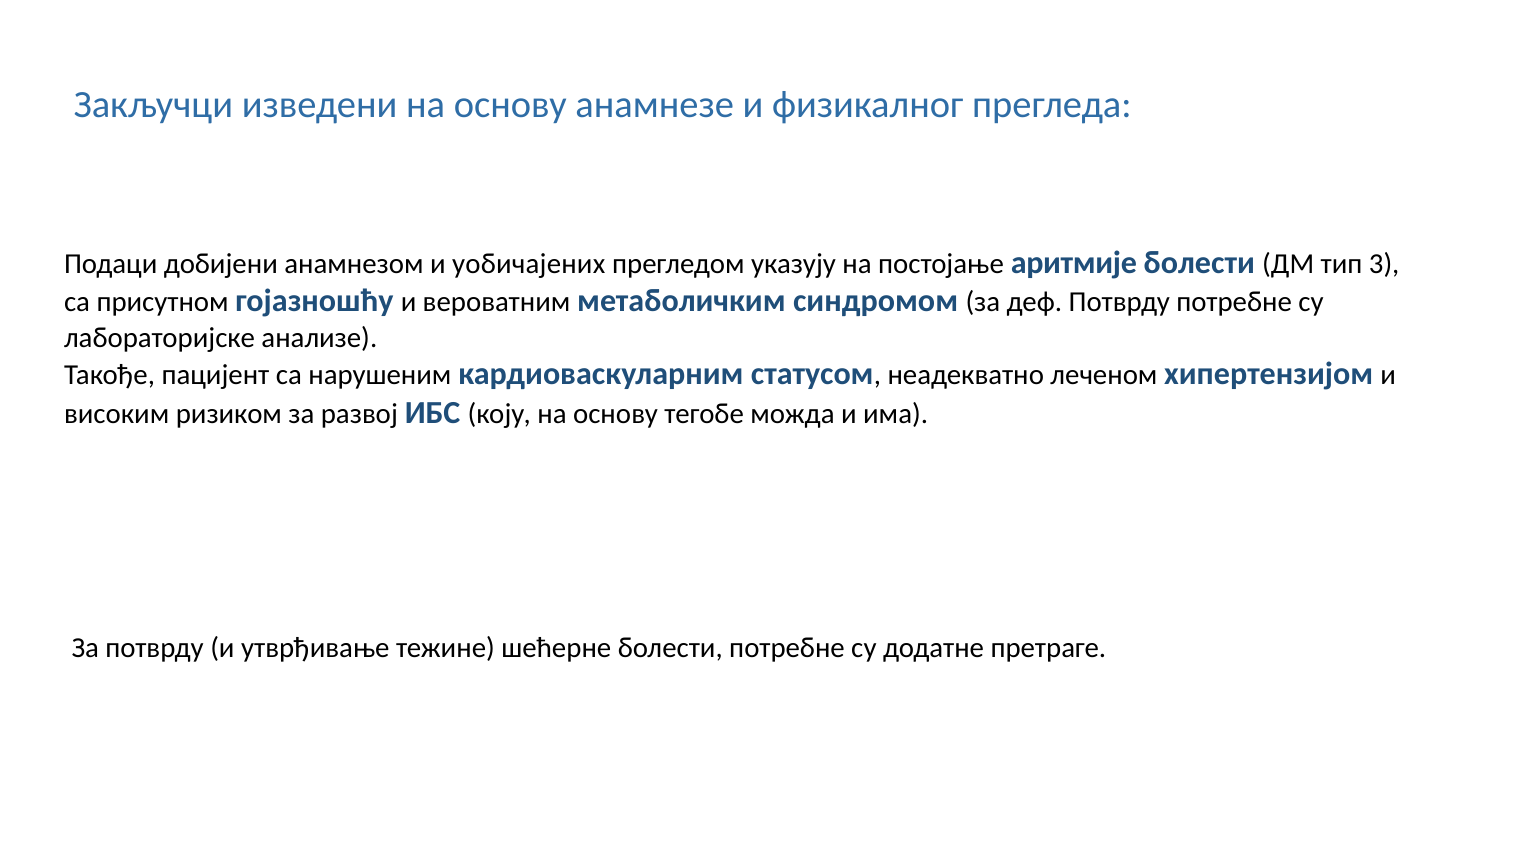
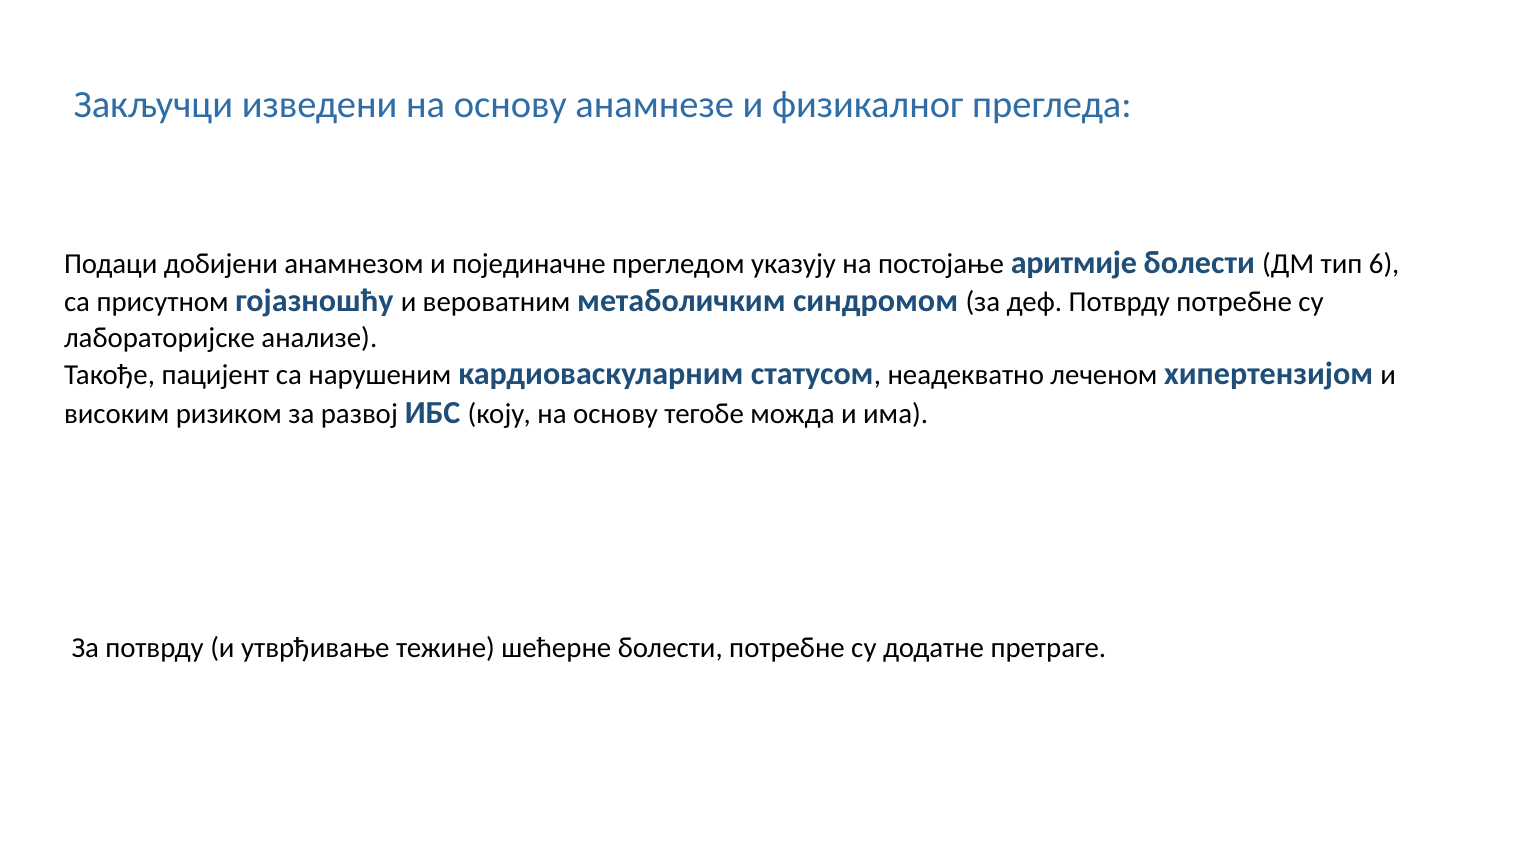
уобичајених: уобичајених -> појединачне (529, 264)
3: 3 -> 6 (1384, 264)
